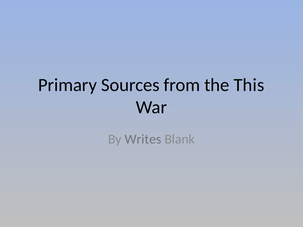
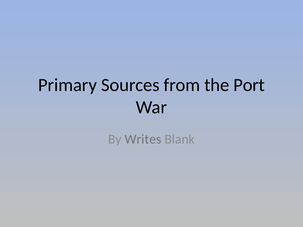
This: This -> Port (249, 85)
